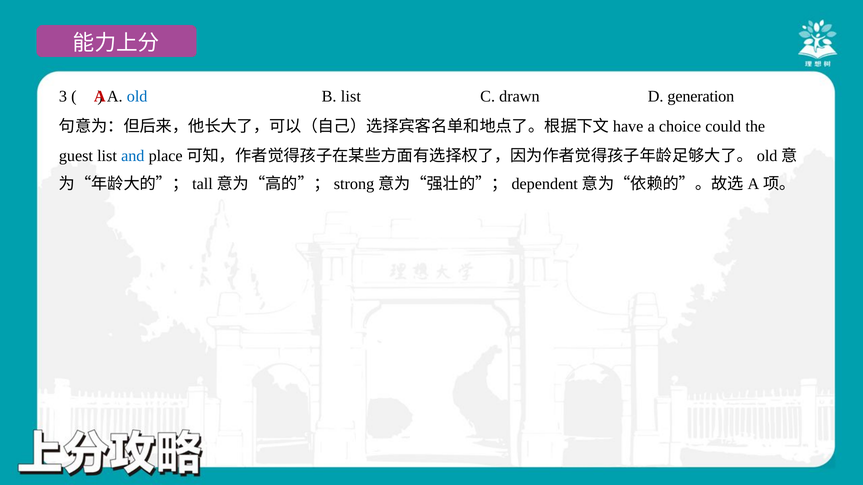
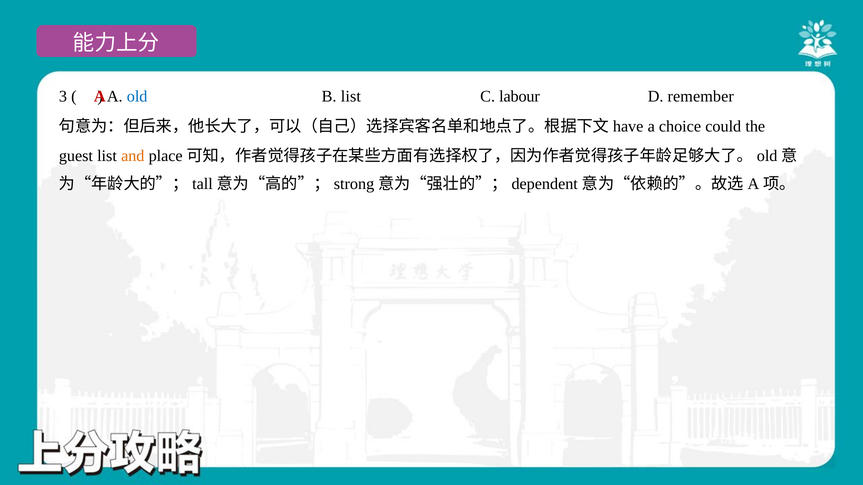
drawn: drawn -> labour (519, 97)
generation: generation -> remember (701, 97)
and colour: blue -> orange (133, 156)
